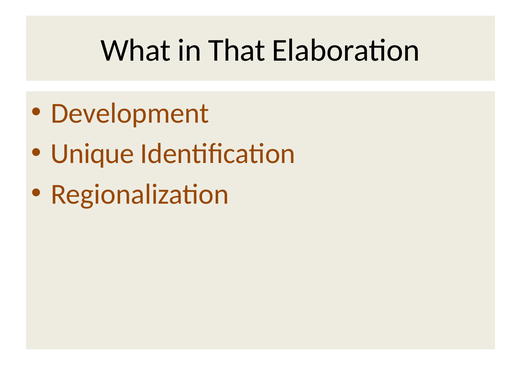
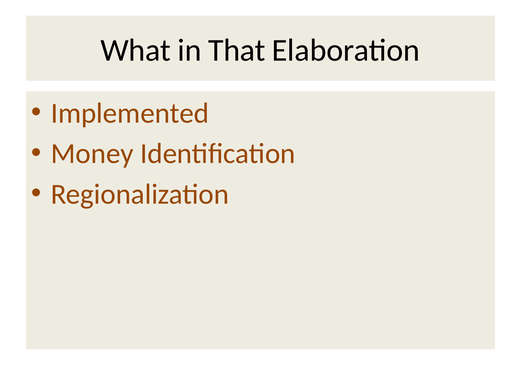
Development: Development -> Implemented (130, 113)
Unique: Unique -> Money (92, 154)
